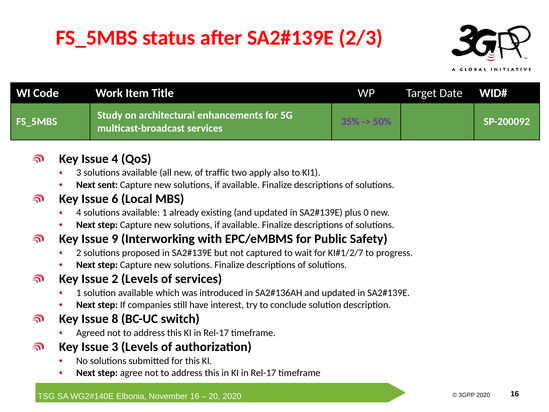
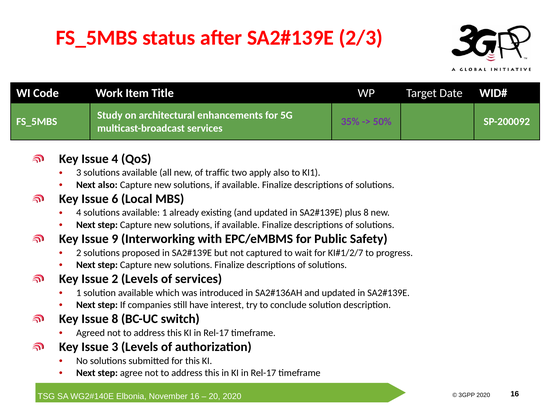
Next sent: sent -> also (108, 185)
plus 0: 0 -> 8 (366, 213)
